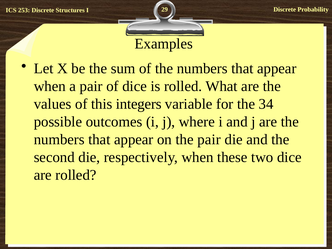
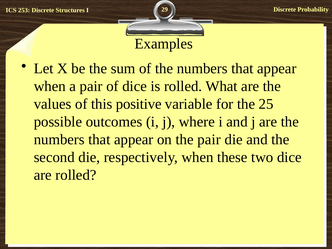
integers: integers -> positive (139, 104)
34: 34 -> 25 (266, 104)
